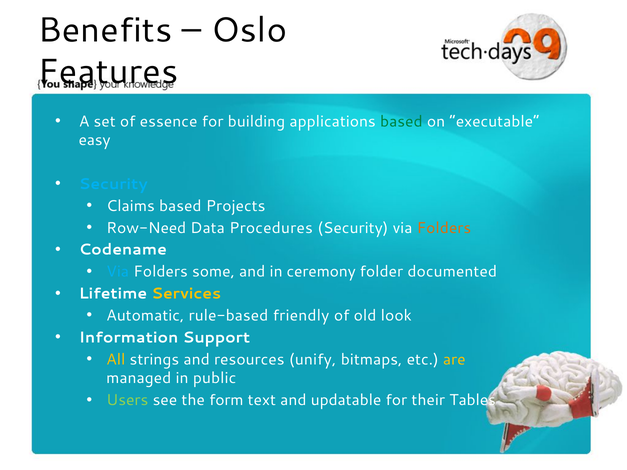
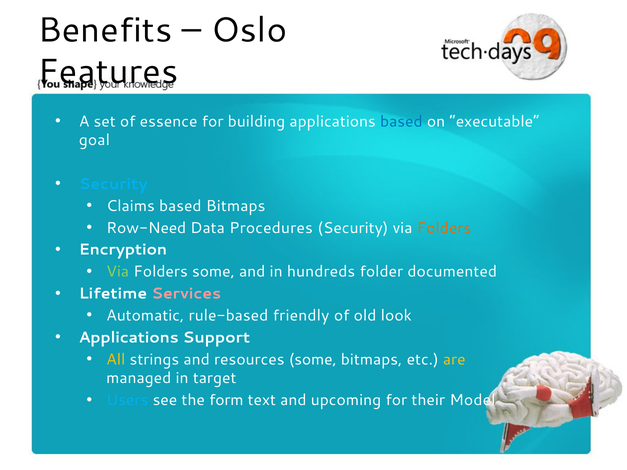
based colour: green -> blue (401, 121)
easy: easy -> goal (94, 140)
based Projects: Projects -> Bitmaps (236, 206)
Codename: Codename -> Encryption (123, 250)
Via colour: light blue -> light green (118, 272)
ceremony: ceremony -> hundreds (321, 272)
Services colour: yellow -> pink (186, 294)
Information: Information -> Applications (129, 338)
resources unify: unify -> some (313, 360)
public: public -> target (215, 378)
Users colour: light green -> light blue (127, 400)
updatable: updatable -> upcoming (346, 400)
Tables: Tables -> Model (472, 400)
